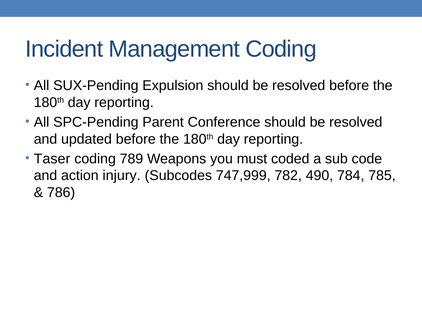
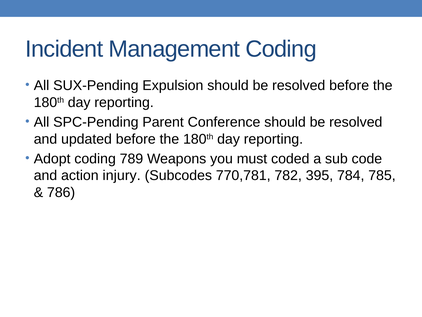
Taser: Taser -> Adopt (52, 159)
747,999: 747,999 -> 770,781 (243, 175)
490: 490 -> 395 (319, 175)
